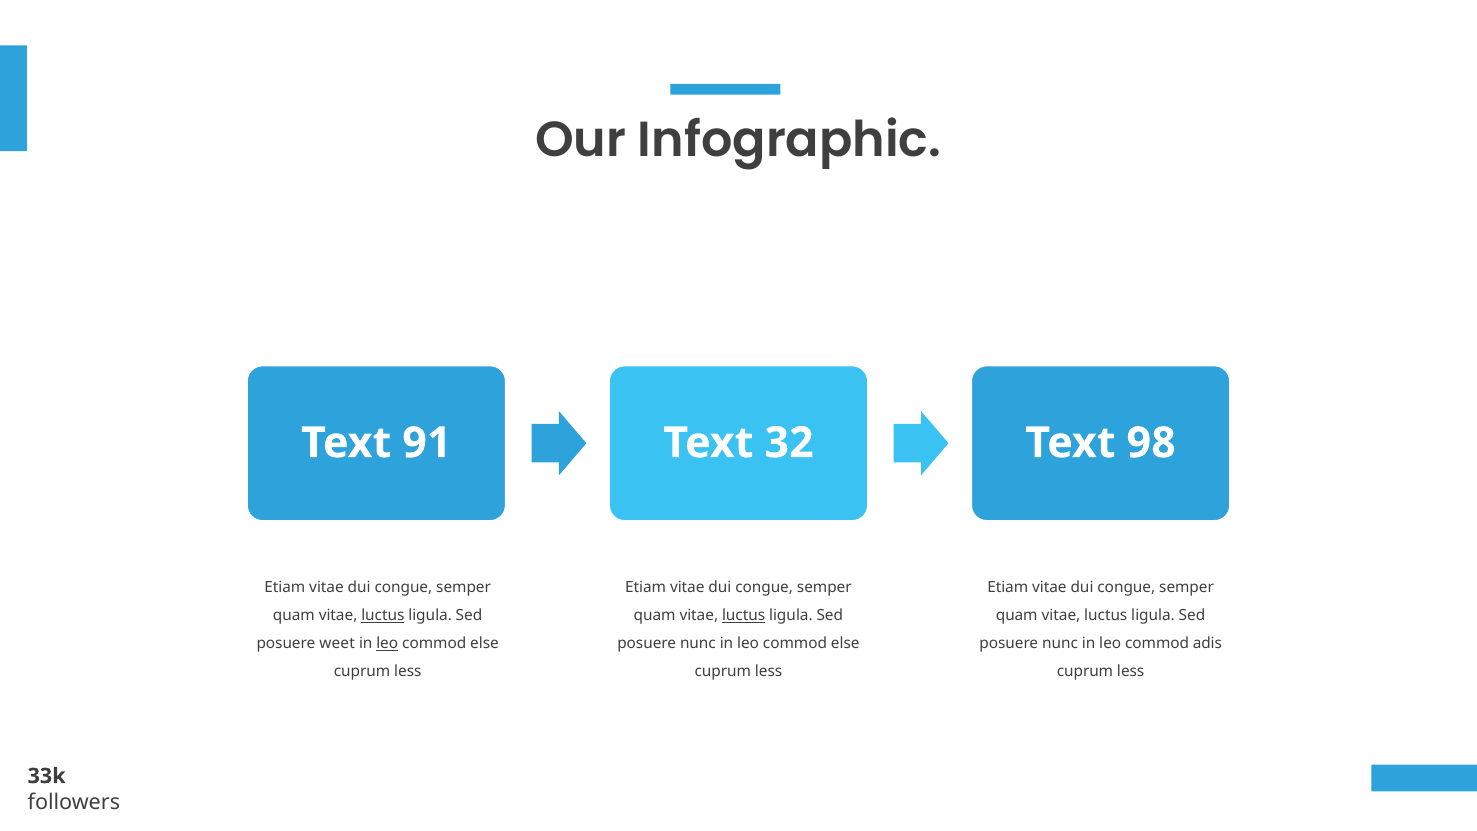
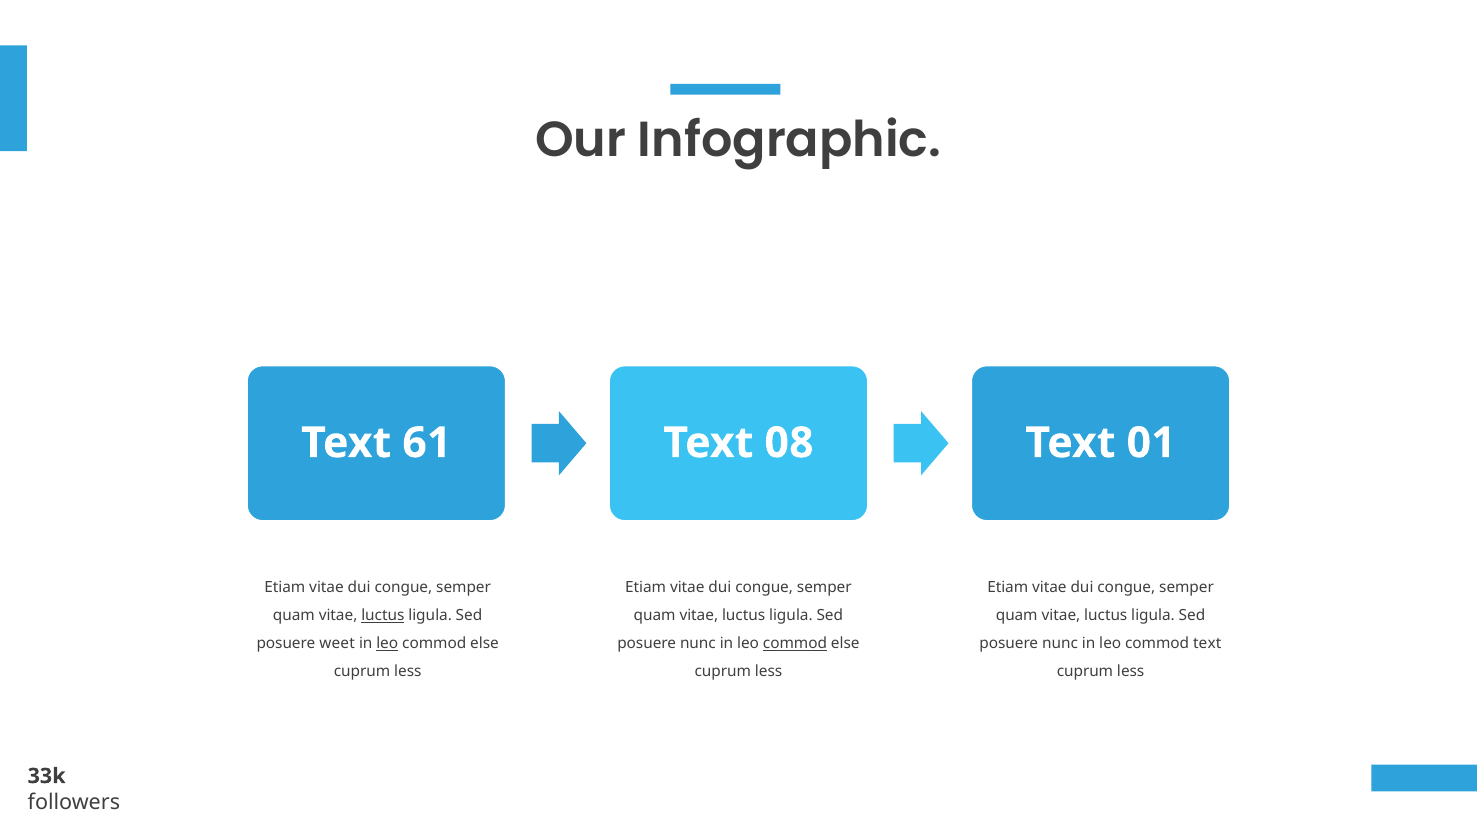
91: 91 -> 61 (427, 443)
32: 32 -> 08 (789, 443)
98: 98 -> 01 (1151, 443)
luctus underline: present -> none (744, 615)
commod underline: none -> present (795, 643)
commod adis: adis -> text (1207, 643)
